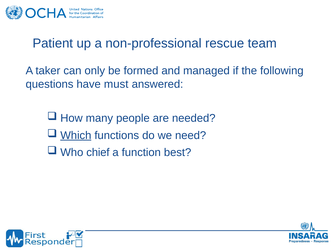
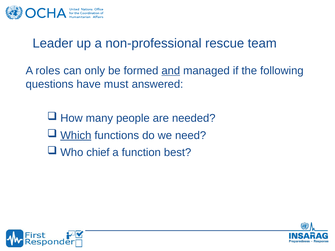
Patient: Patient -> Leader (53, 43)
taker: taker -> roles (48, 71)
and underline: none -> present (171, 71)
